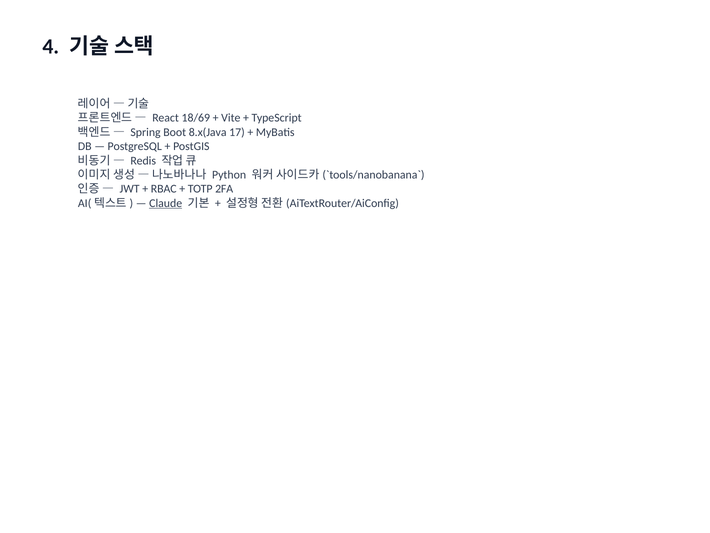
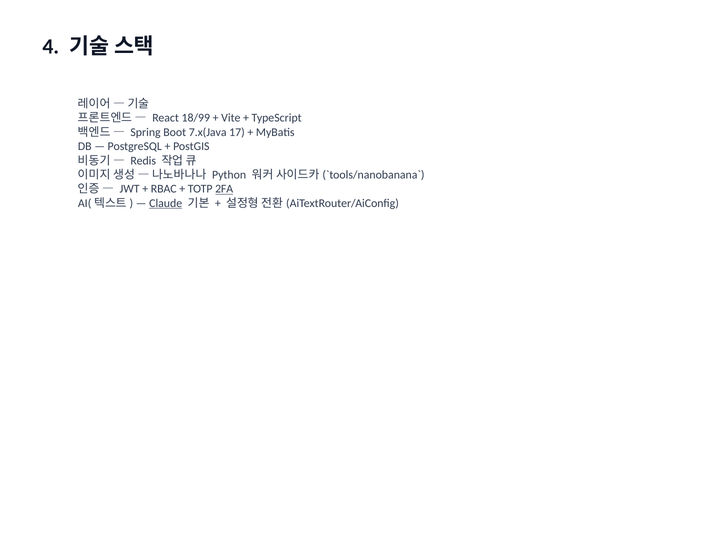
18/69: 18/69 -> 18/99 (196, 118)
8.x(Java: 8.x(Java -> 7.x(Java (208, 132)
2FA underline: none -> present (224, 189)
